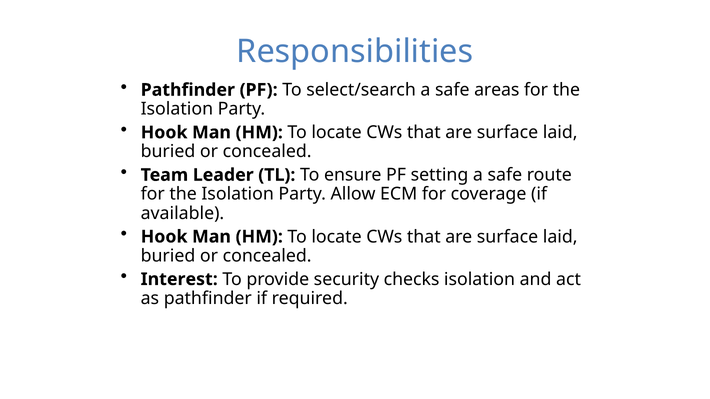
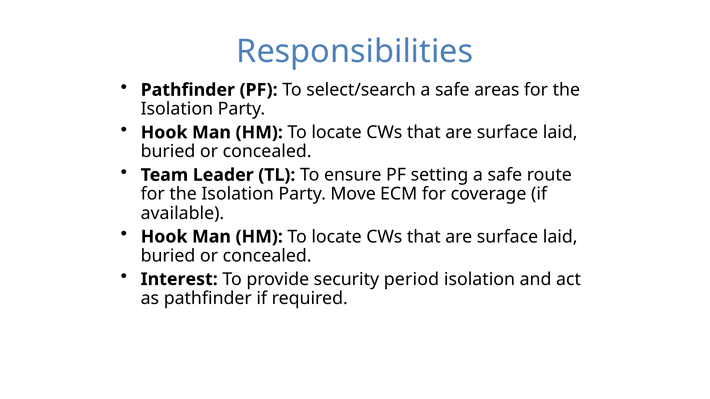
Allow: Allow -> Move (353, 194)
checks: checks -> period (411, 279)
